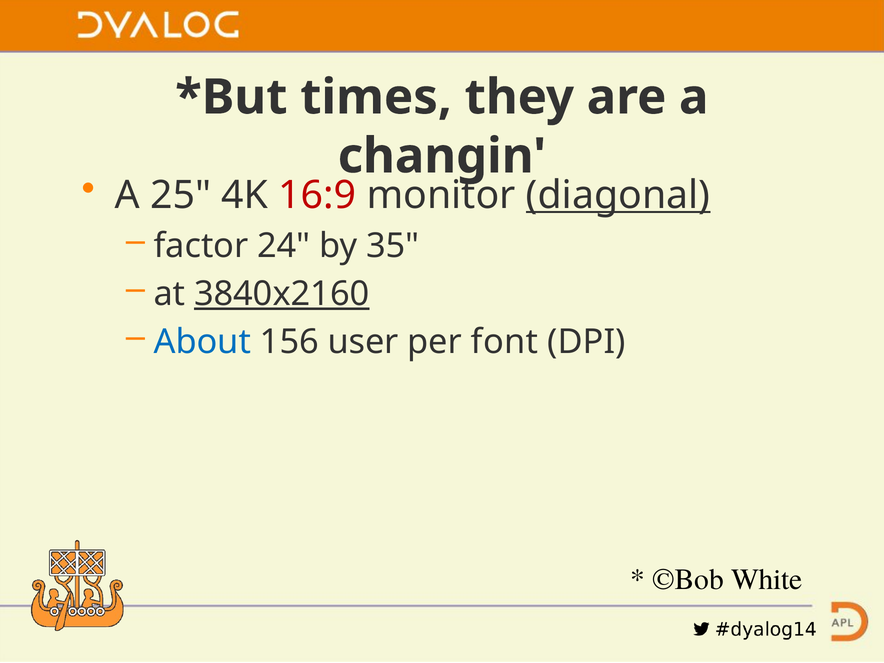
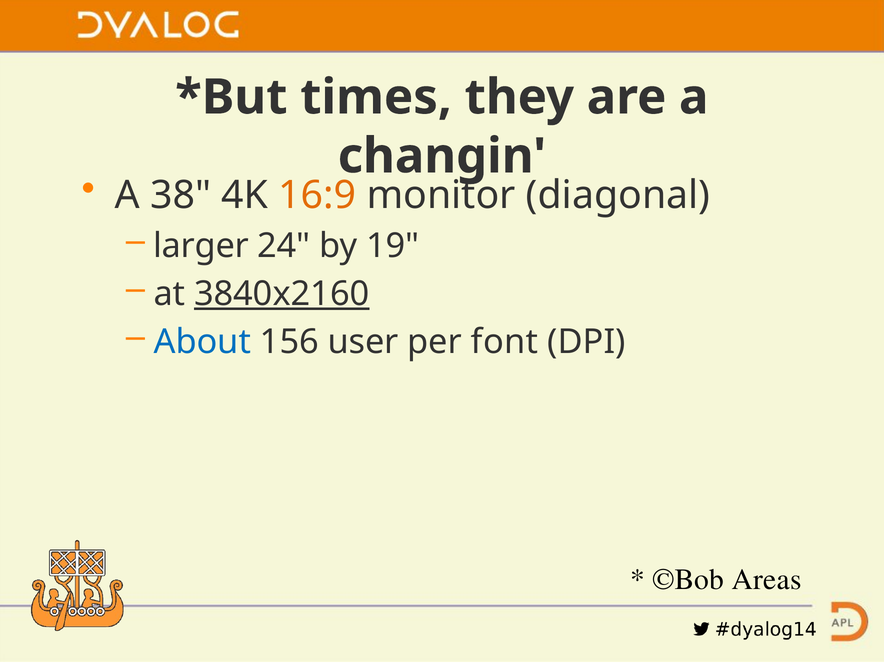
25: 25 -> 38 (181, 195)
16:9 colour: red -> orange (317, 195)
diagonal underline: present -> none (618, 195)
factor: factor -> larger (201, 246)
35: 35 -> 19 (393, 246)
White: White -> Areas (767, 579)
